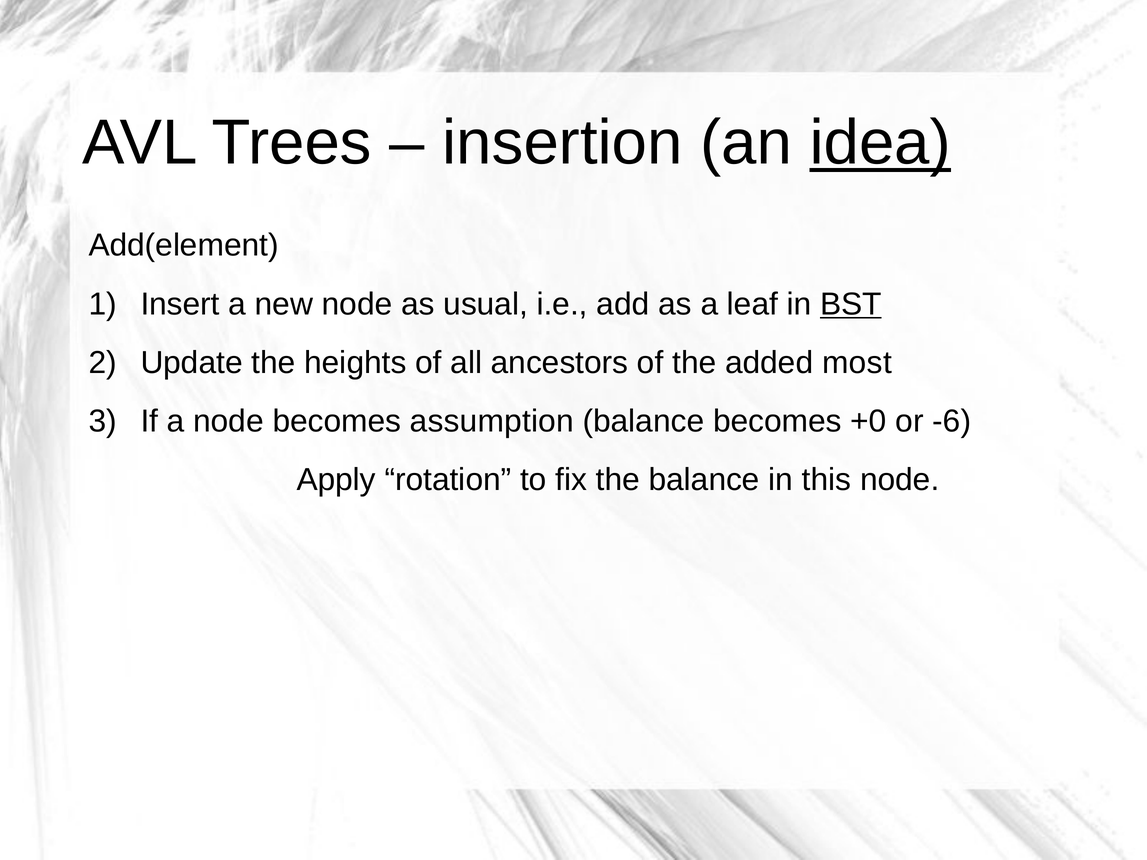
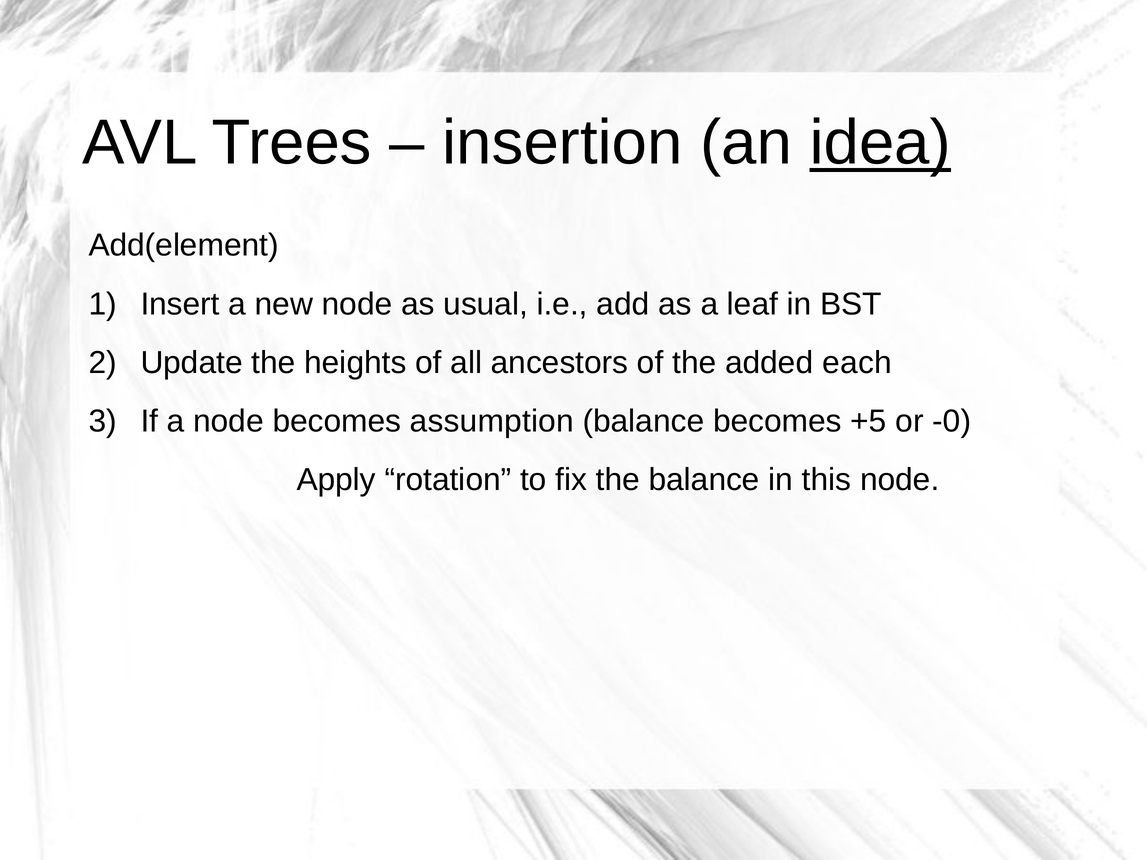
BST underline: present -> none (851, 304)
most: most -> each (857, 363)
+0: +0 -> +5 (869, 421)
-6: -6 -> -0 (952, 421)
